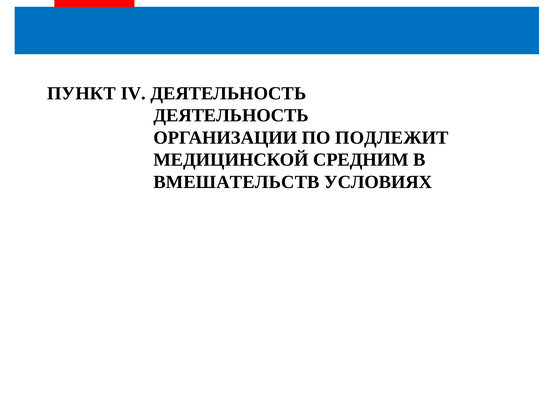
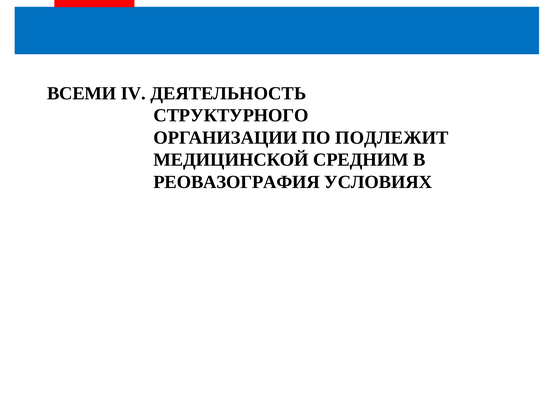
ПУНКТ: ПУНКТ -> ВСЕМИ (82, 93)
ДЕЯТЕЛЬНОСТЬ: ДЕЯТЕЛЬНОСТЬ -> СТРУКТУРНОГО (231, 116)
ВМЕШАТЕЛЬСТВ: ВМЕШАТЕЛЬСТВ -> РЕОВАЗОГРАФИЯ (237, 182)
